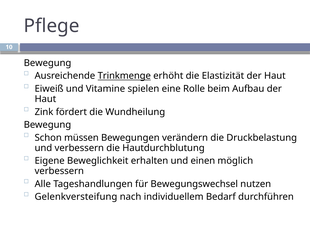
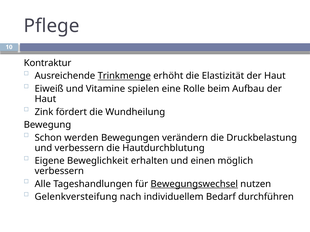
Bewegung: Bewegung -> Kontraktur (48, 63)
müssen: müssen -> werden (81, 138)
Bewegungswechsel underline: none -> present (194, 184)
